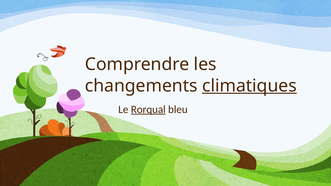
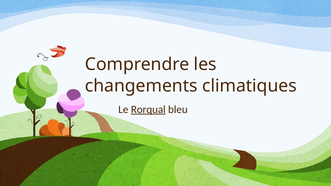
climatiques underline: present -> none (249, 86)
